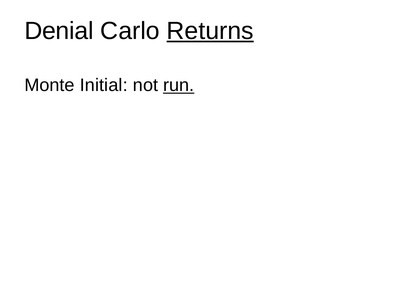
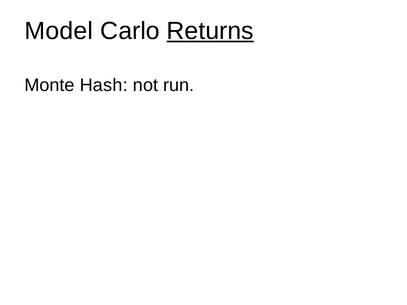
Denial: Denial -> Model (59, 31)
Initial: Initial -> Hash (104, 85)
run underline: present -> none (179, 85)
